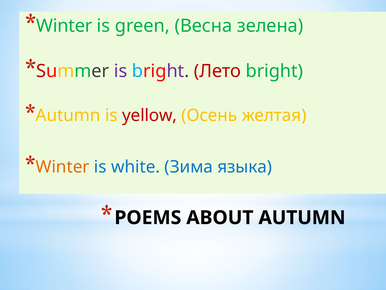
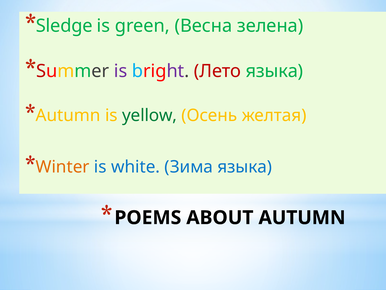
Winter: Winter -> Sledge (64, 26)
Лето bright: bright -> языка (274, 71)
yellow colour: red -> green (150, 115)
